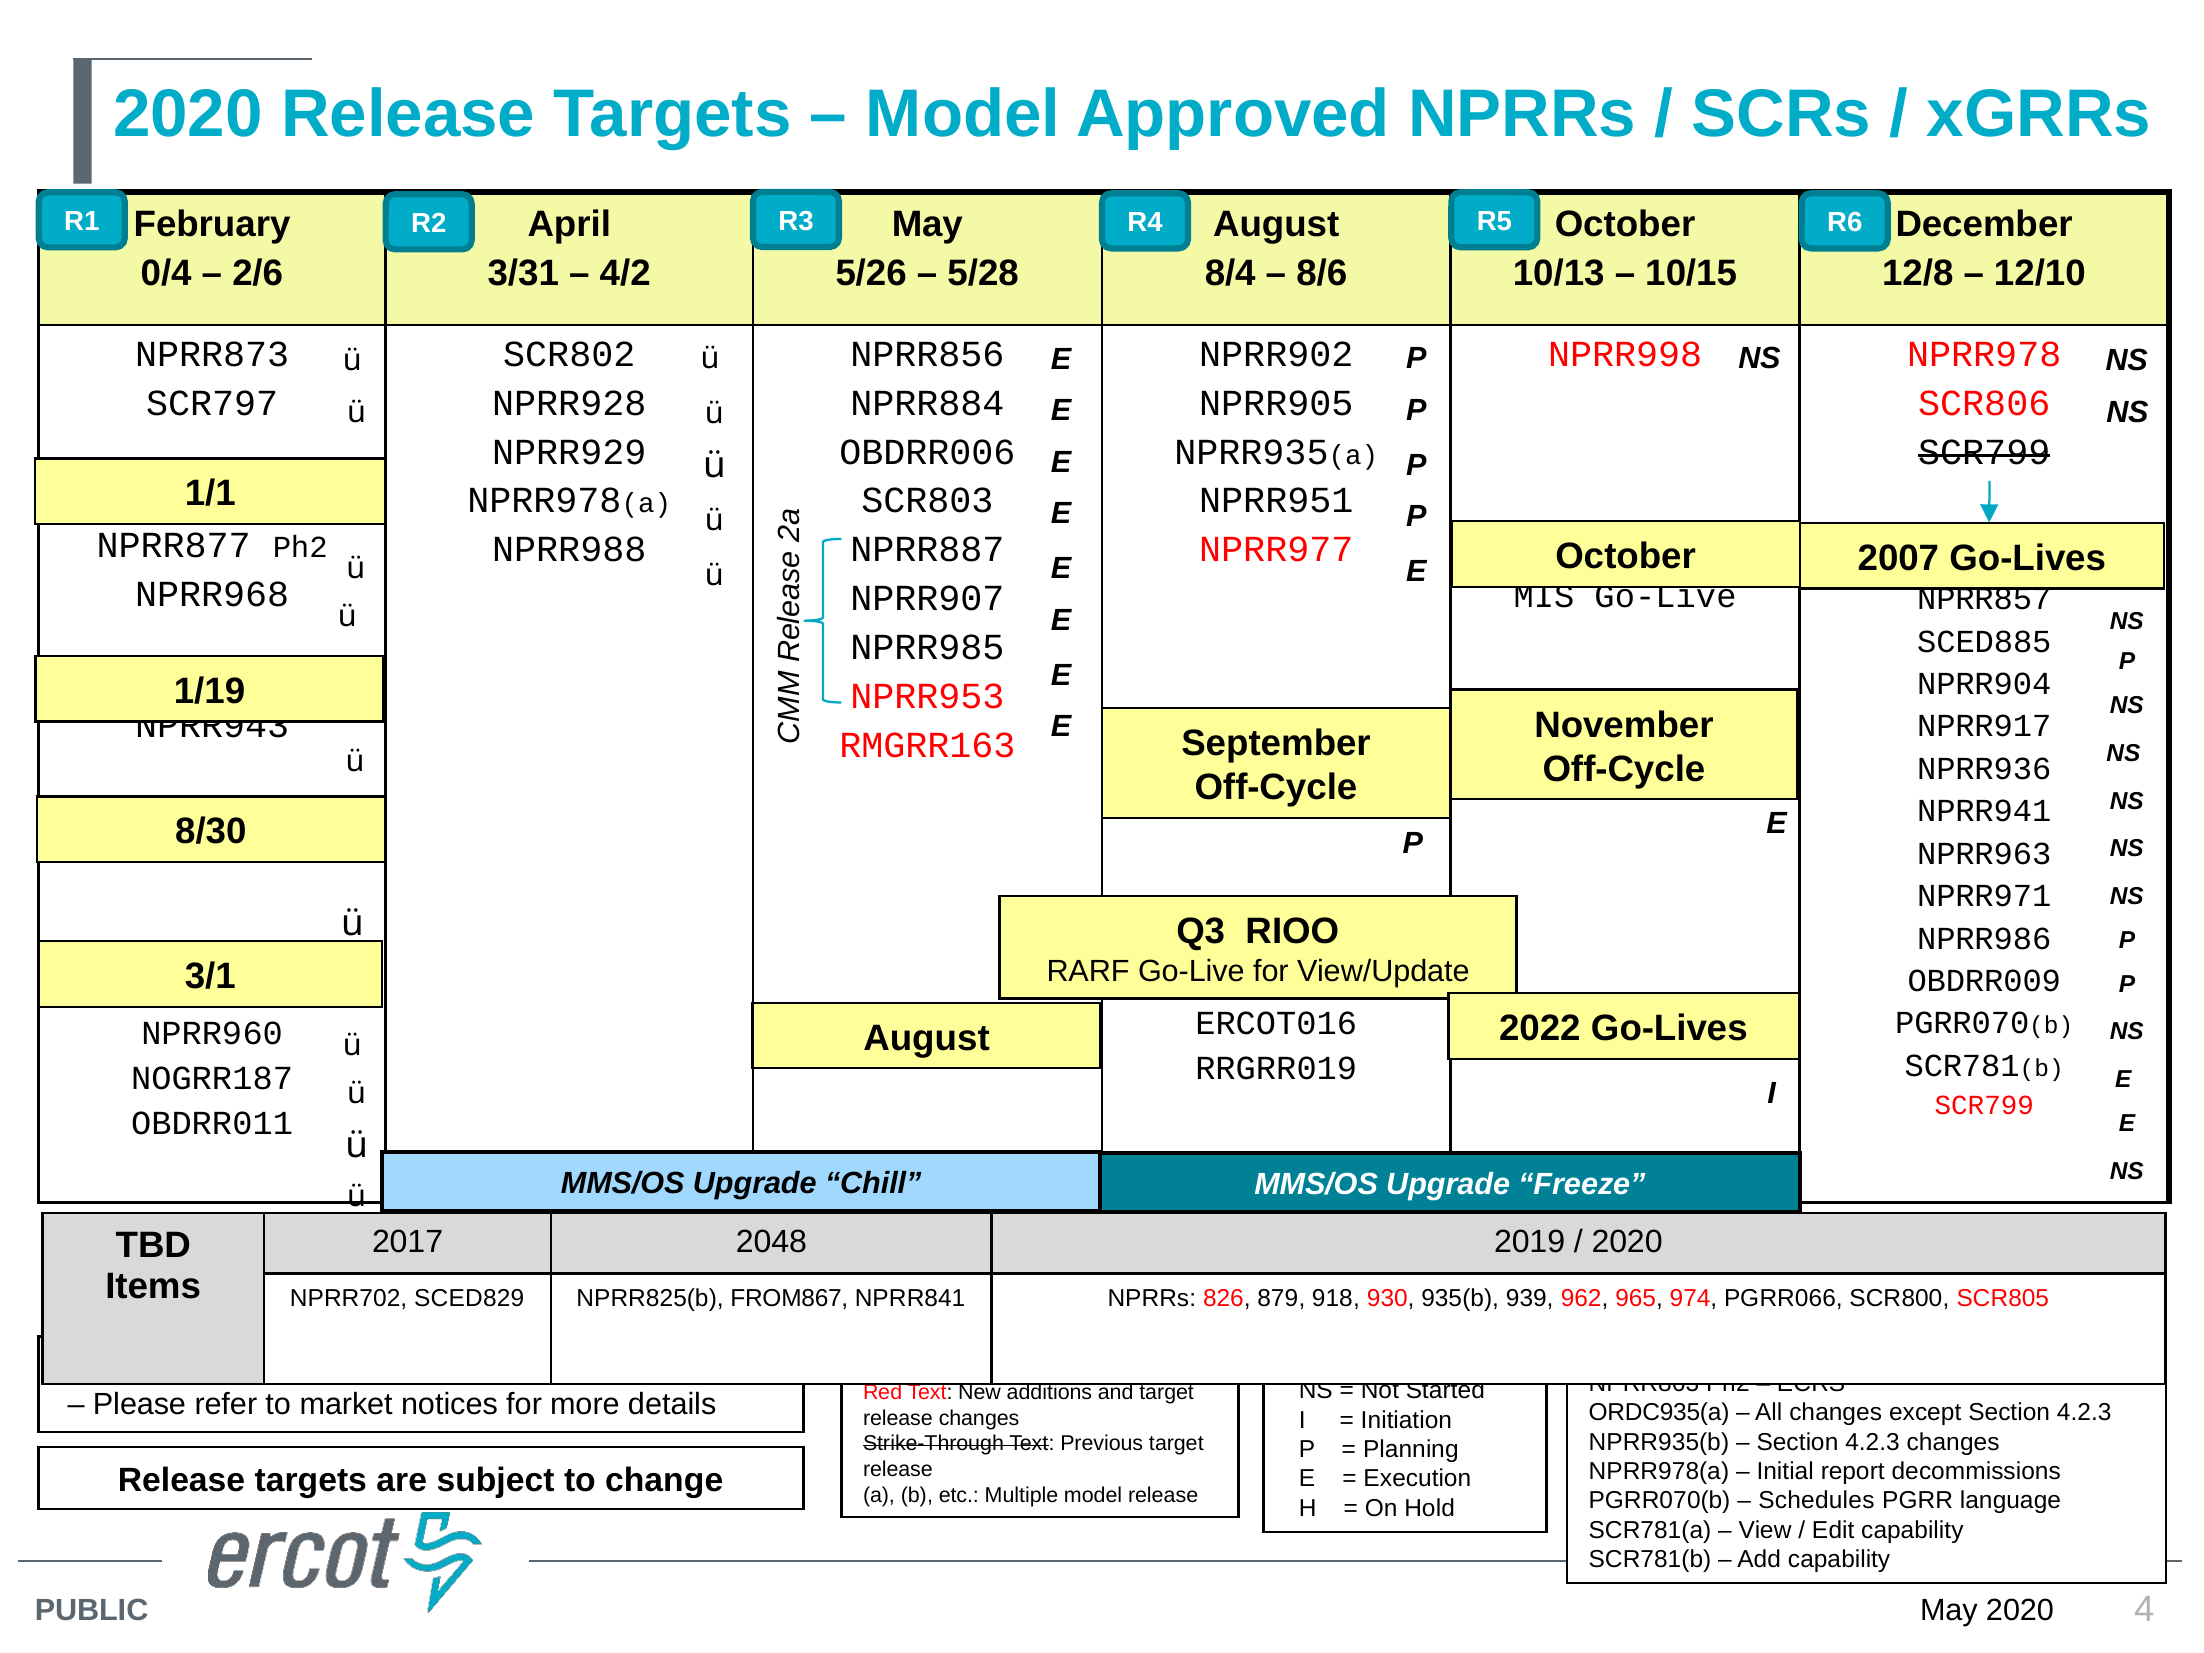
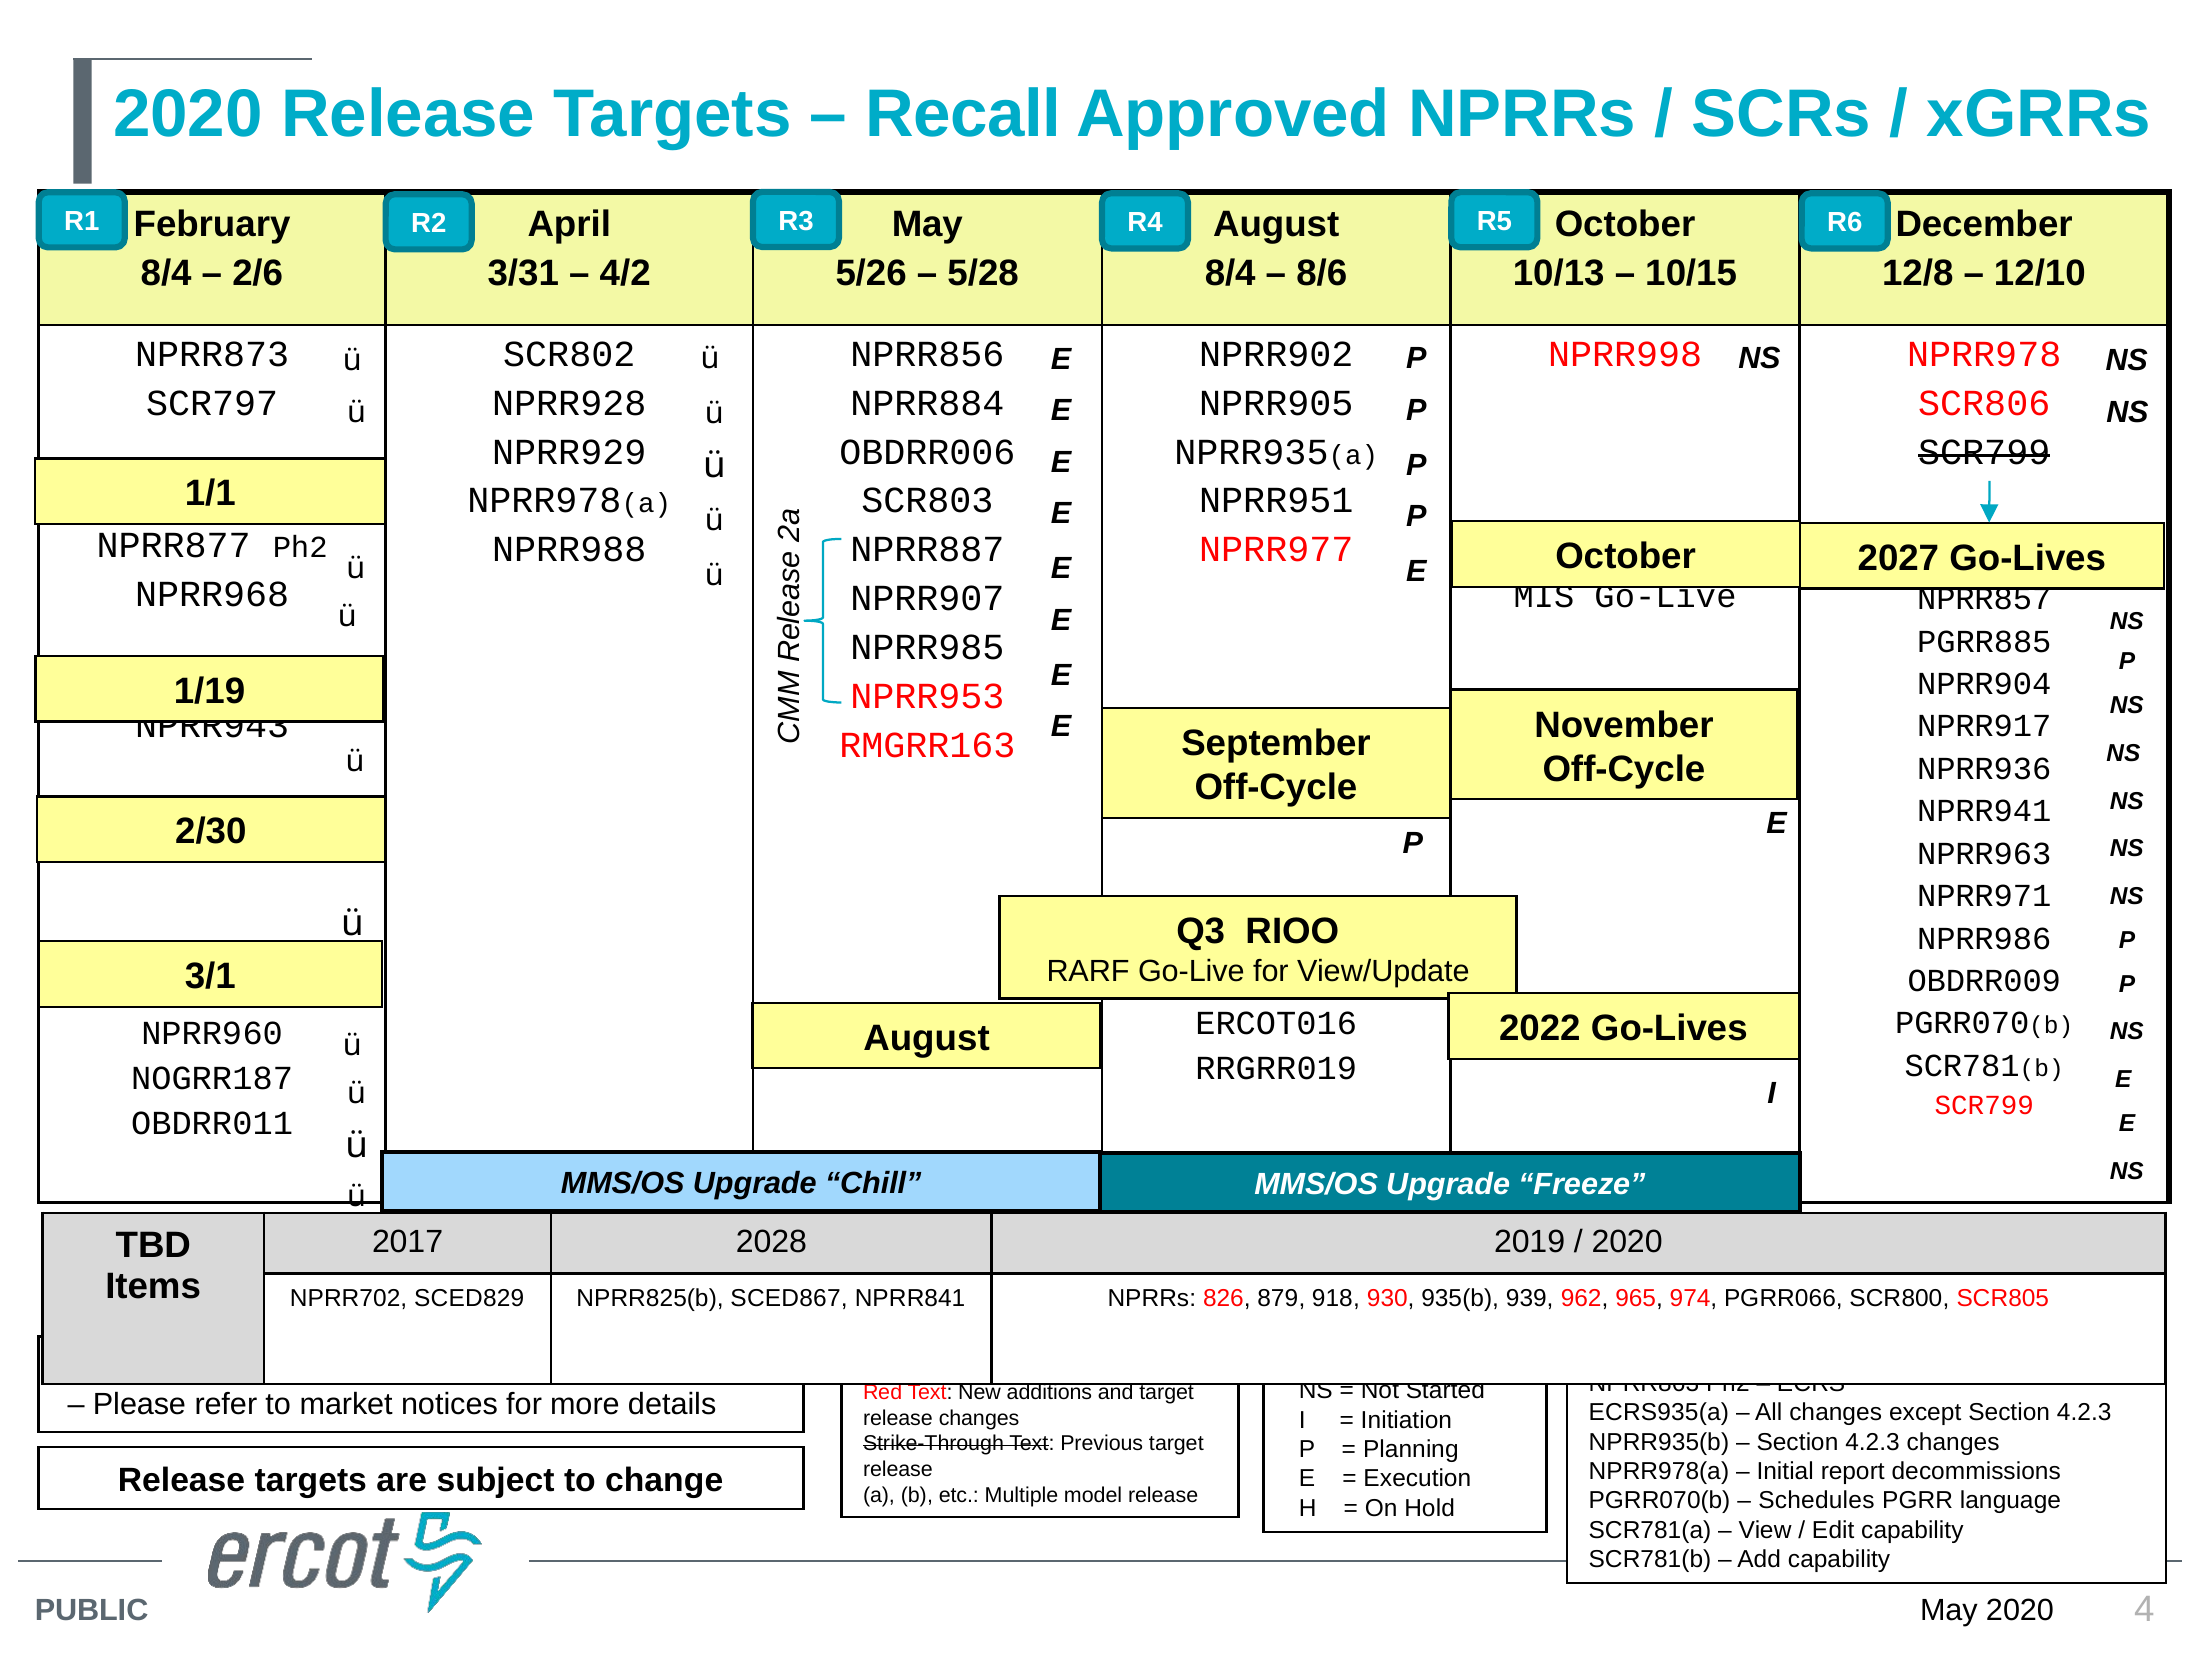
Model: Model -> Recall (963, 115)
0/4: 0/4 -> 8/4 (166, 273)
2007: 2007 -> 2027 (1898, 558)
SCED885: SCED885 -> PGRR885 (1984, 641)
8/30: 8/30 -> 2/30 (211, 832)
2048: 2048 -> 2028 (771, 1242)
FROM867: FROM867 -> SCED867 (789, 1299)
ORDC935(a: ORDC935(a -> ECRS935(a (1659, 1413)
